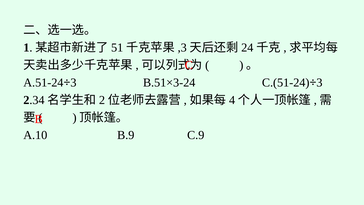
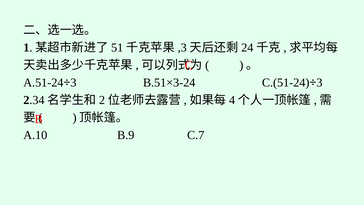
C.9: C.9 -> C.7 (196, 135)
